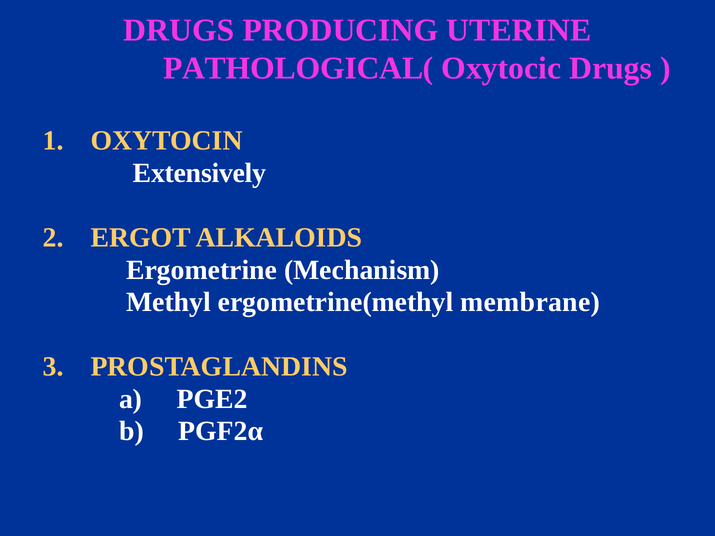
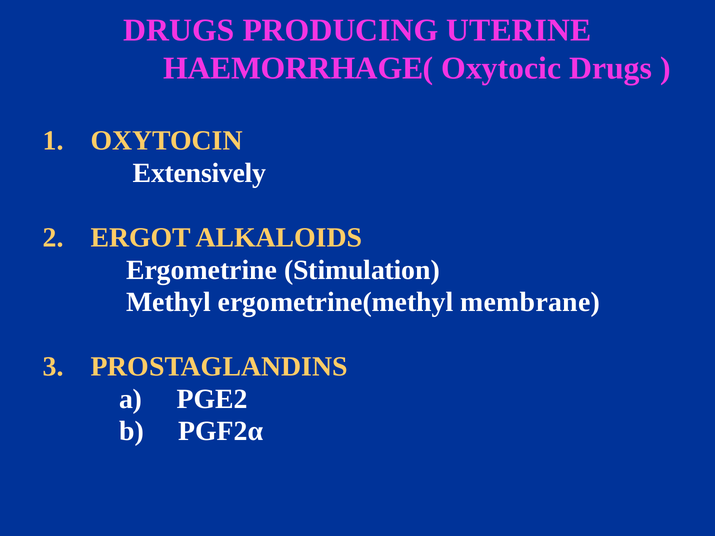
PATHOLOGICAL(: PATHOLOGICAL( -> HAEMORRHAGE( (298, 68)
Mechanism: Mechanism -> Stimulation (362, 270)
